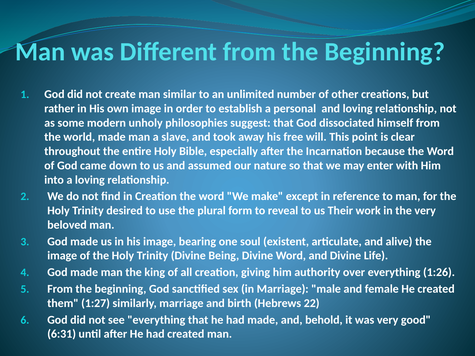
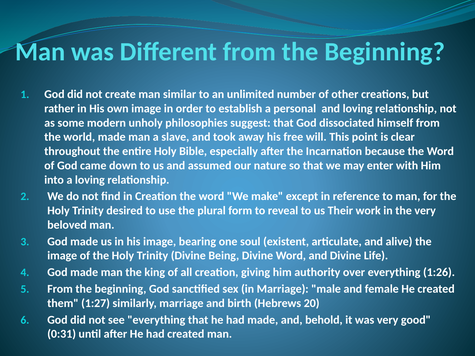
22: 22 -> 20 (312, 303)
6:31: 6:31 -> 0:31 (62, 334)
